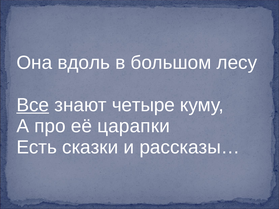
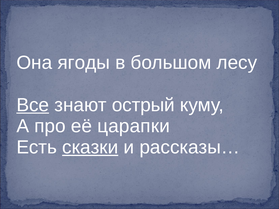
вдоль: вдоль -> ягоды (84, 63)
четыре: четыре -> острый (143, 105)
сказки underline: none -> present (90, 147)
